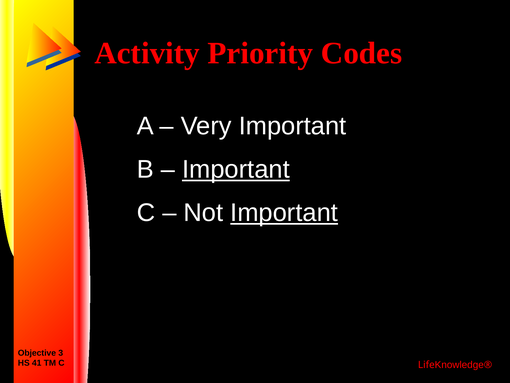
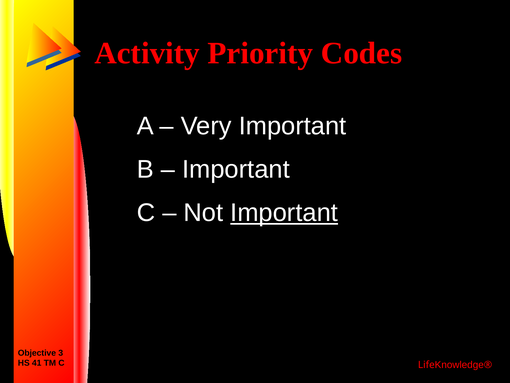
Important underline: present -> none (236, 169)
